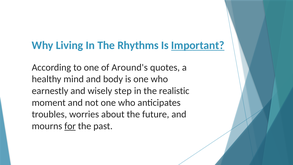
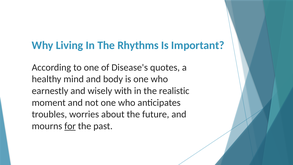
Important underline: present -> none (198, 45)
Around's: Around's -> Disease's (130, 67)
step: step -> with (123, 91)
